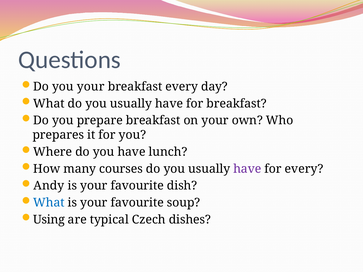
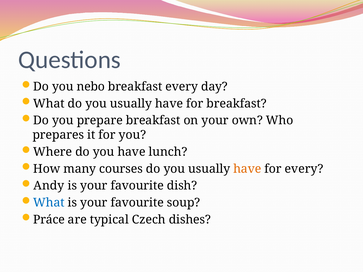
you your: your -> nebo (91, 87)
have colour: purple -> orange (247, 169)
Using: Using -> Práce (49, 220)
